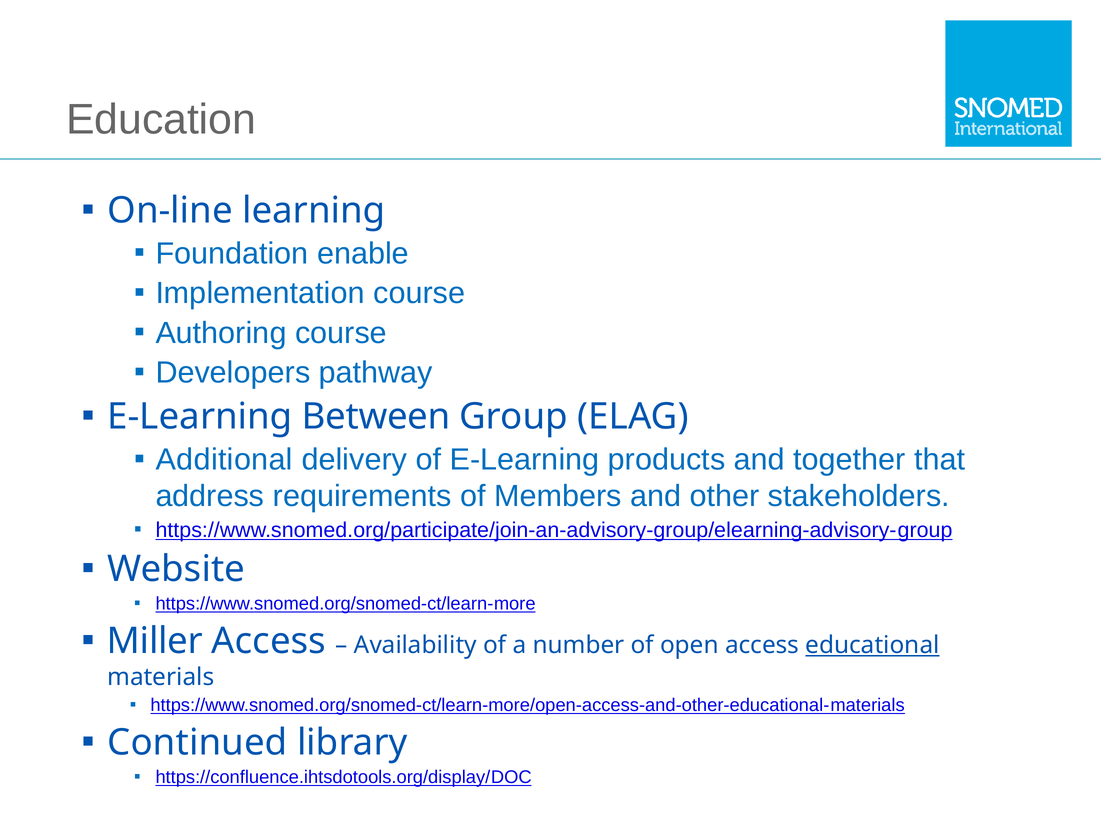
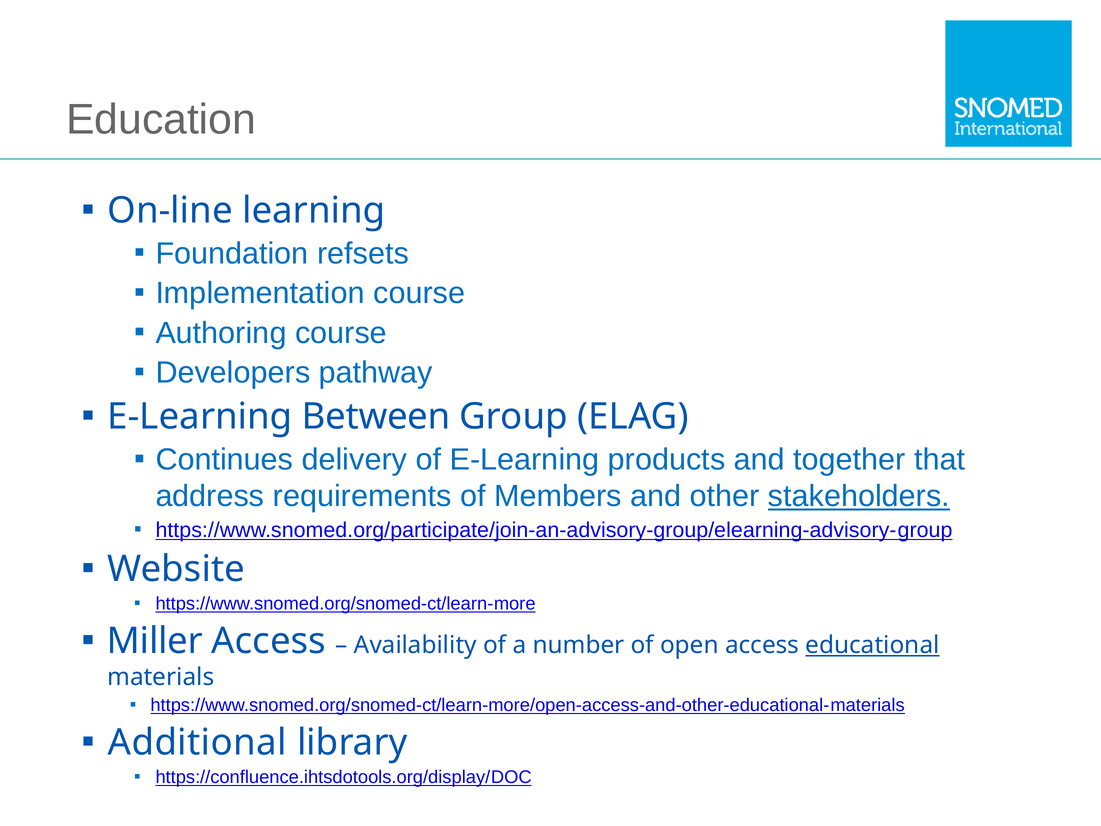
enable: enable -> refsets (363, 253)
Additional: Additional -> Continues (224, 460)
stakeholders underline: none -> present (859, 496)
Continued: Continued -> Additional (197, 742)
